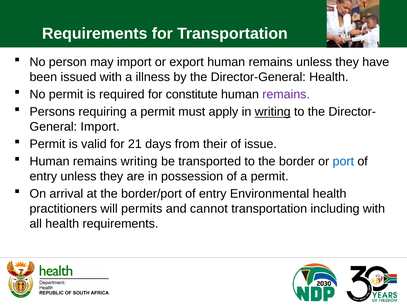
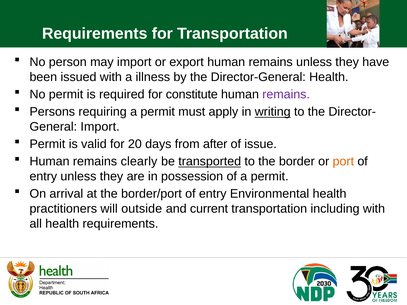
21: 21 -> 20 (135, 144)
their: their -> after (215, 144)
remains writing: writing -> clearly (139, 162)
transported underline: none -> present (210, 162)
port colour: blue -> orange (343, 162)
permits: permits -> outside (142, 209)
cannot: cannot -> current (209, 209)
